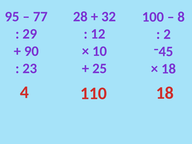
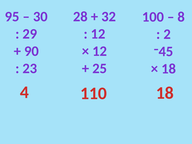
77: 77 -> 30 (40, 17)
10: 10 -> 12 (100, 51)
